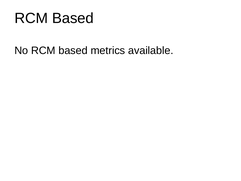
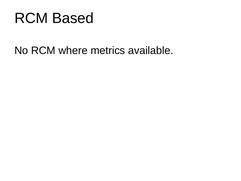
No RCM based: based -> where (73, 51)
